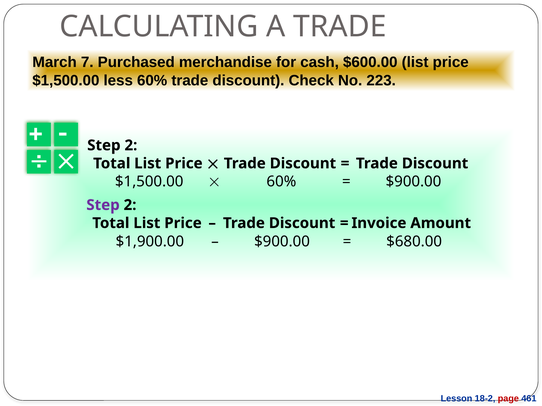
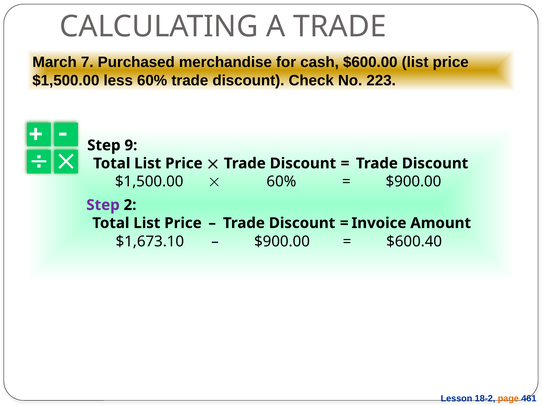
2: 2 -> 9 (131, 146)
$1,900.00: $1,900.00 -> $1,673.10 (150, 242)
$680.00: $680.00 -> $600.40 (414, 242)
page colour: red -> orange (508, 399)
